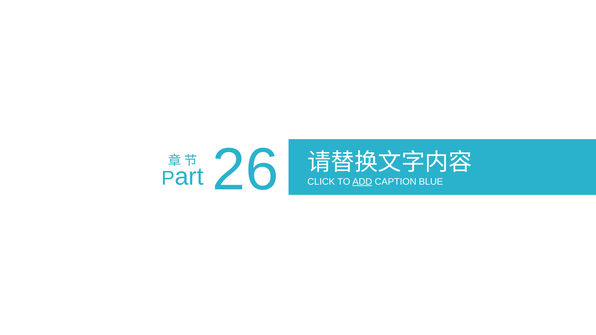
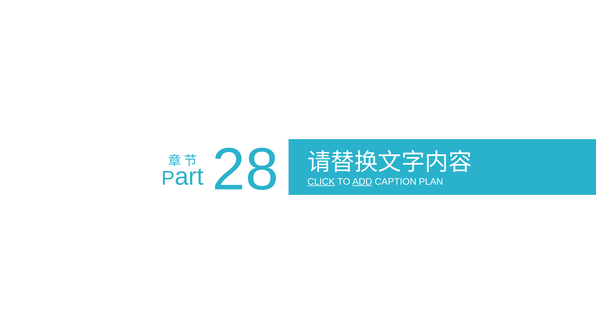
26: 26 -> 28 (245, 170)
CLICK underline: none -> present (321, 182)
BLUE: BLUE -> PLAN (431, 182)
